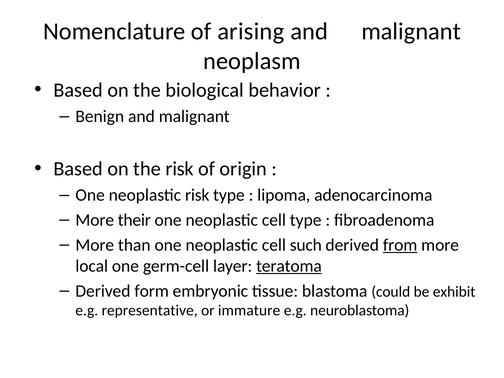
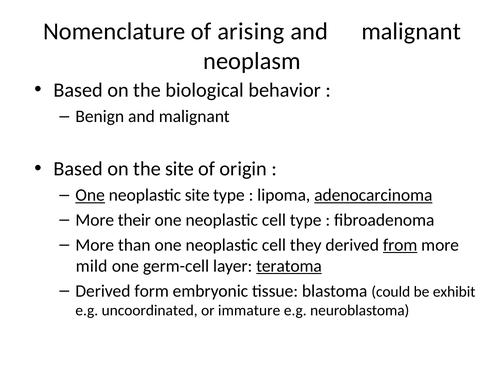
the risk: risk -> site (180, 169)
One underline: none -> present (90, 195)
neoplastic risk: risk -> site (197, 195)
adenocarcinoma underline: none -> present (373, 195)
such: such -> they (306, 245)
local: local -> mild (92, 266)
representative: representative -> uncoordinated (150, 311)
